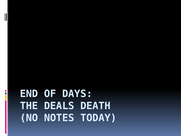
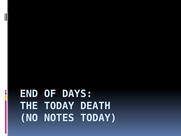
THE DEALS: DEALS -> TODAY (59, 106)
